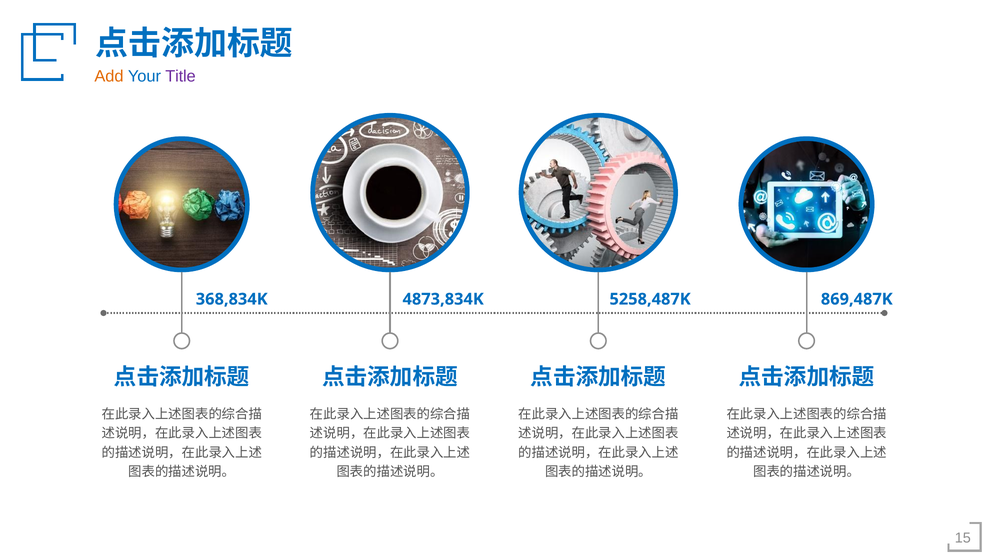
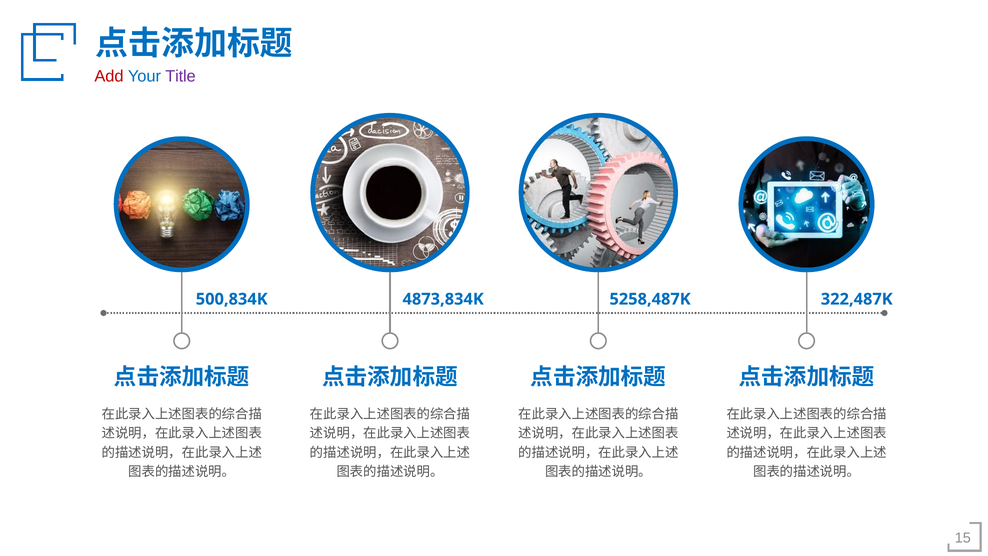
Add colour: orange -> red (109, 76)
368,834K: 368,834K -> 500,834K (232, 299)
869,487K: 869,487K -> 322,487K (857, 299)
